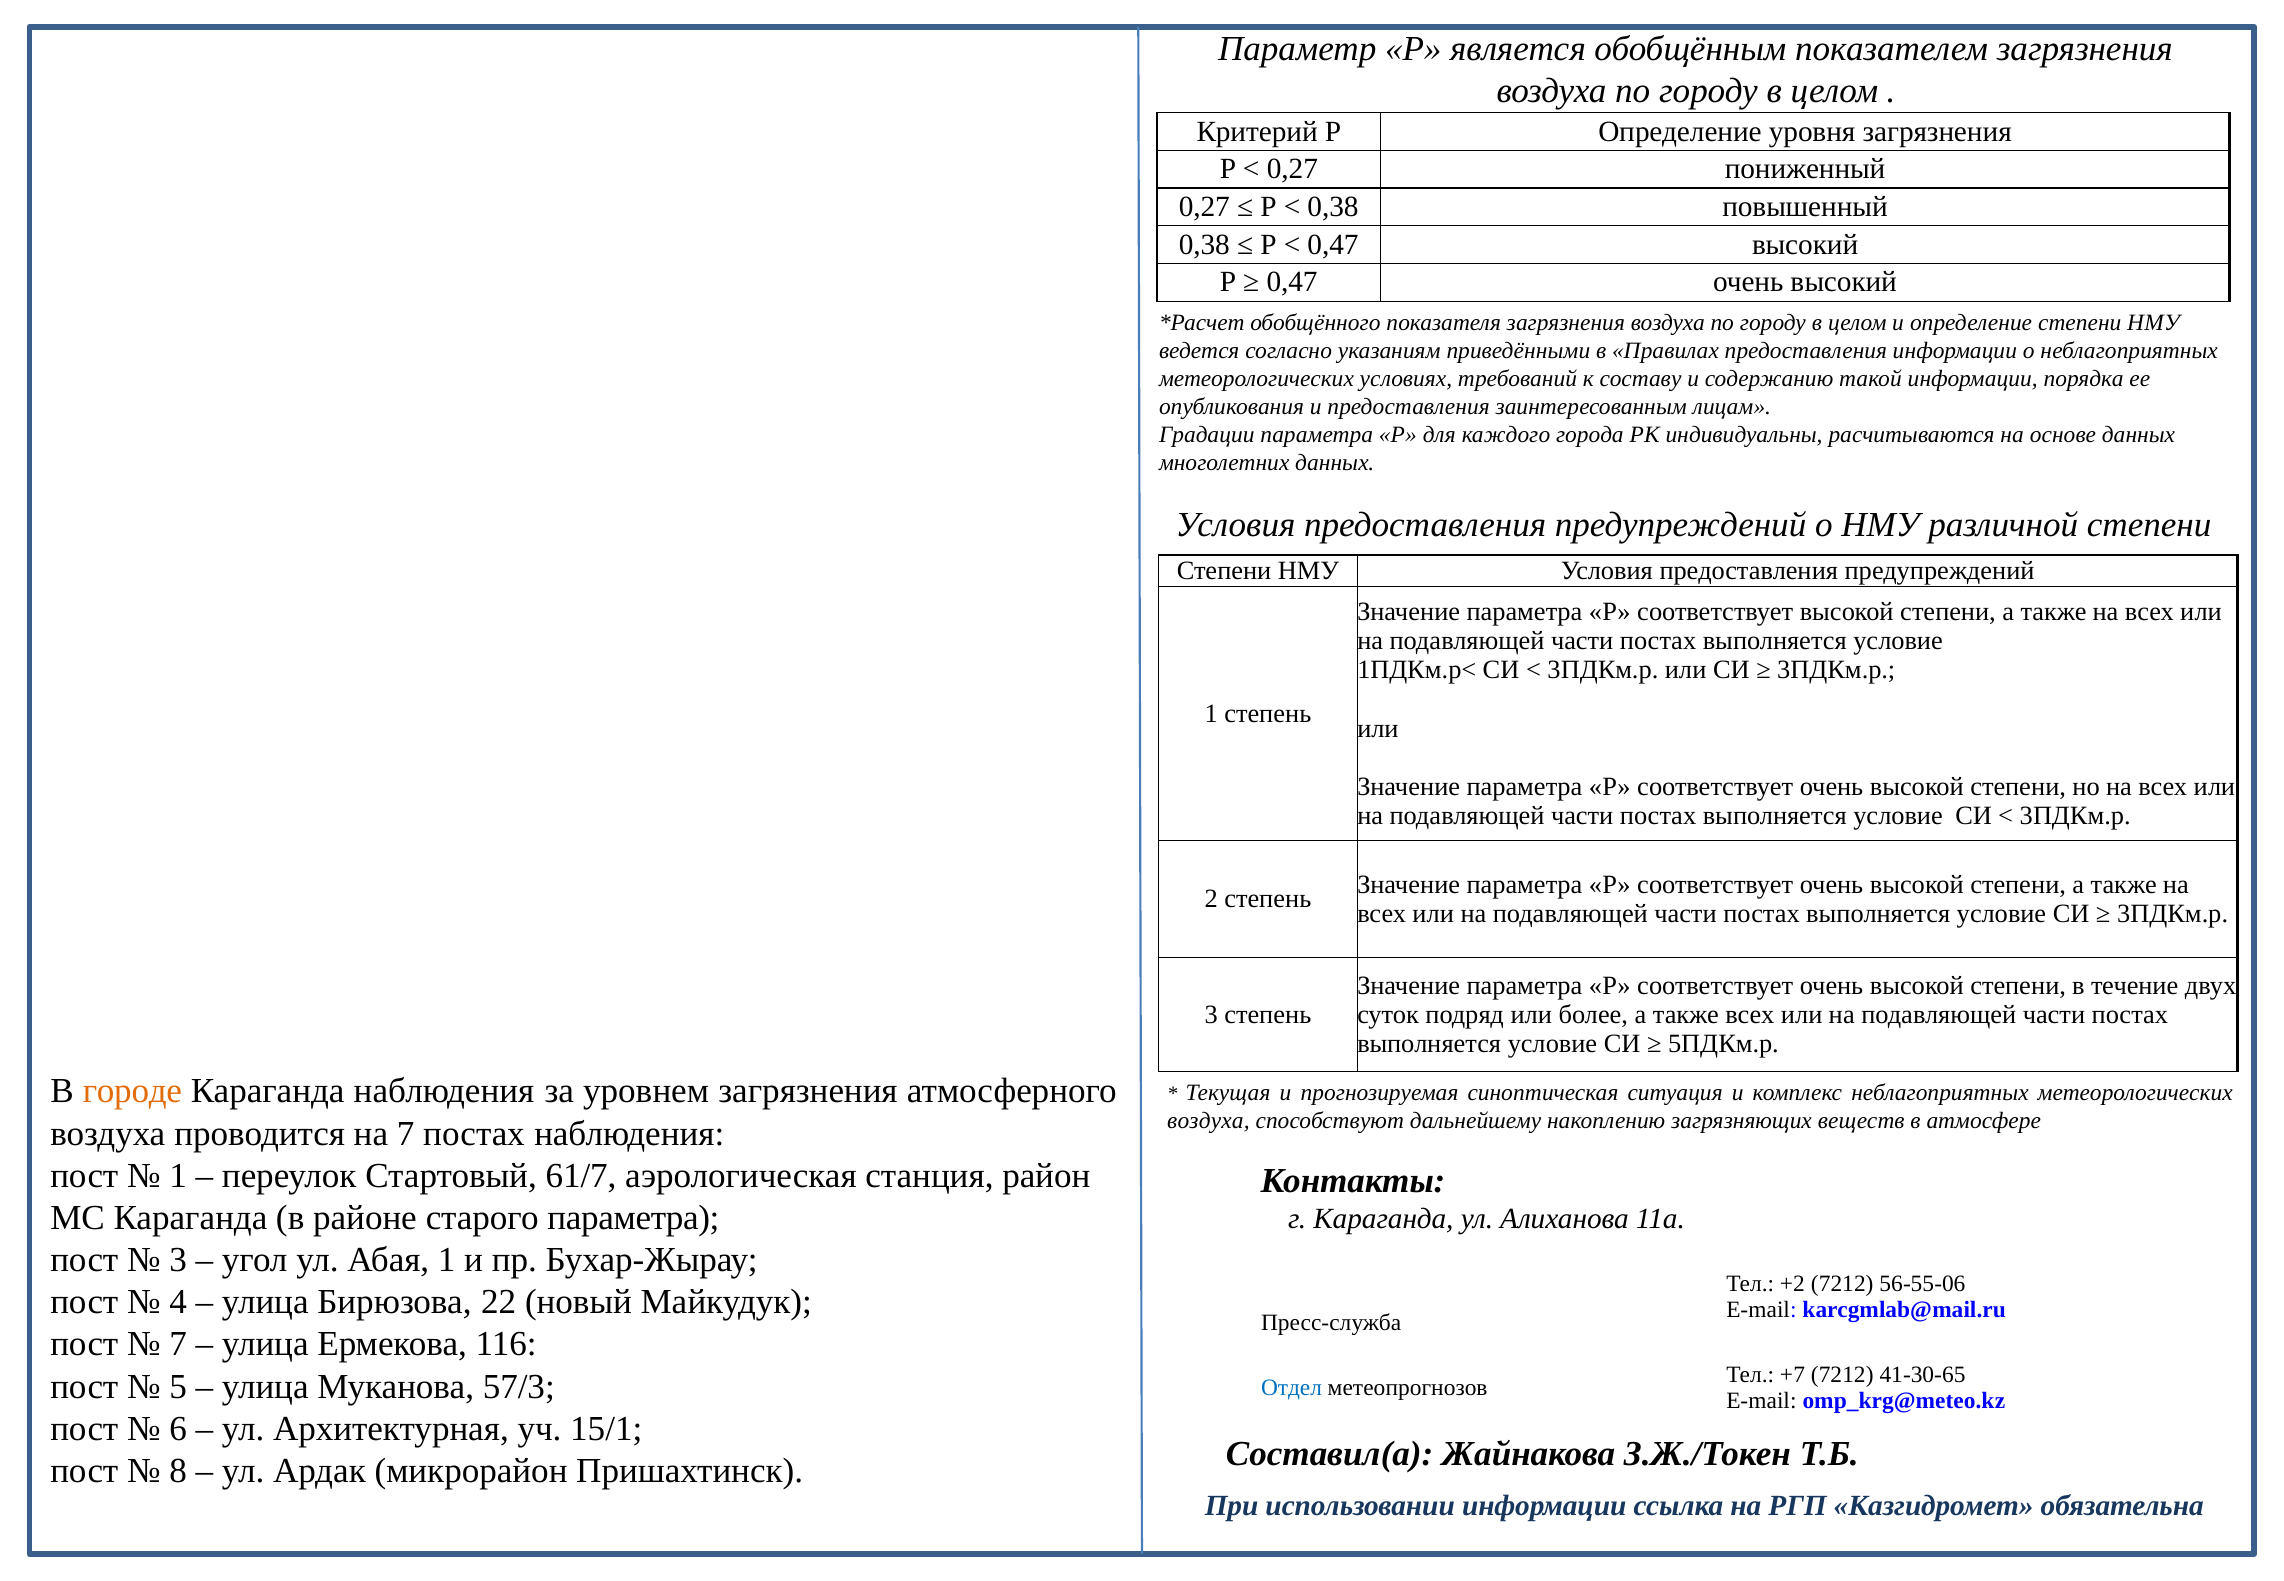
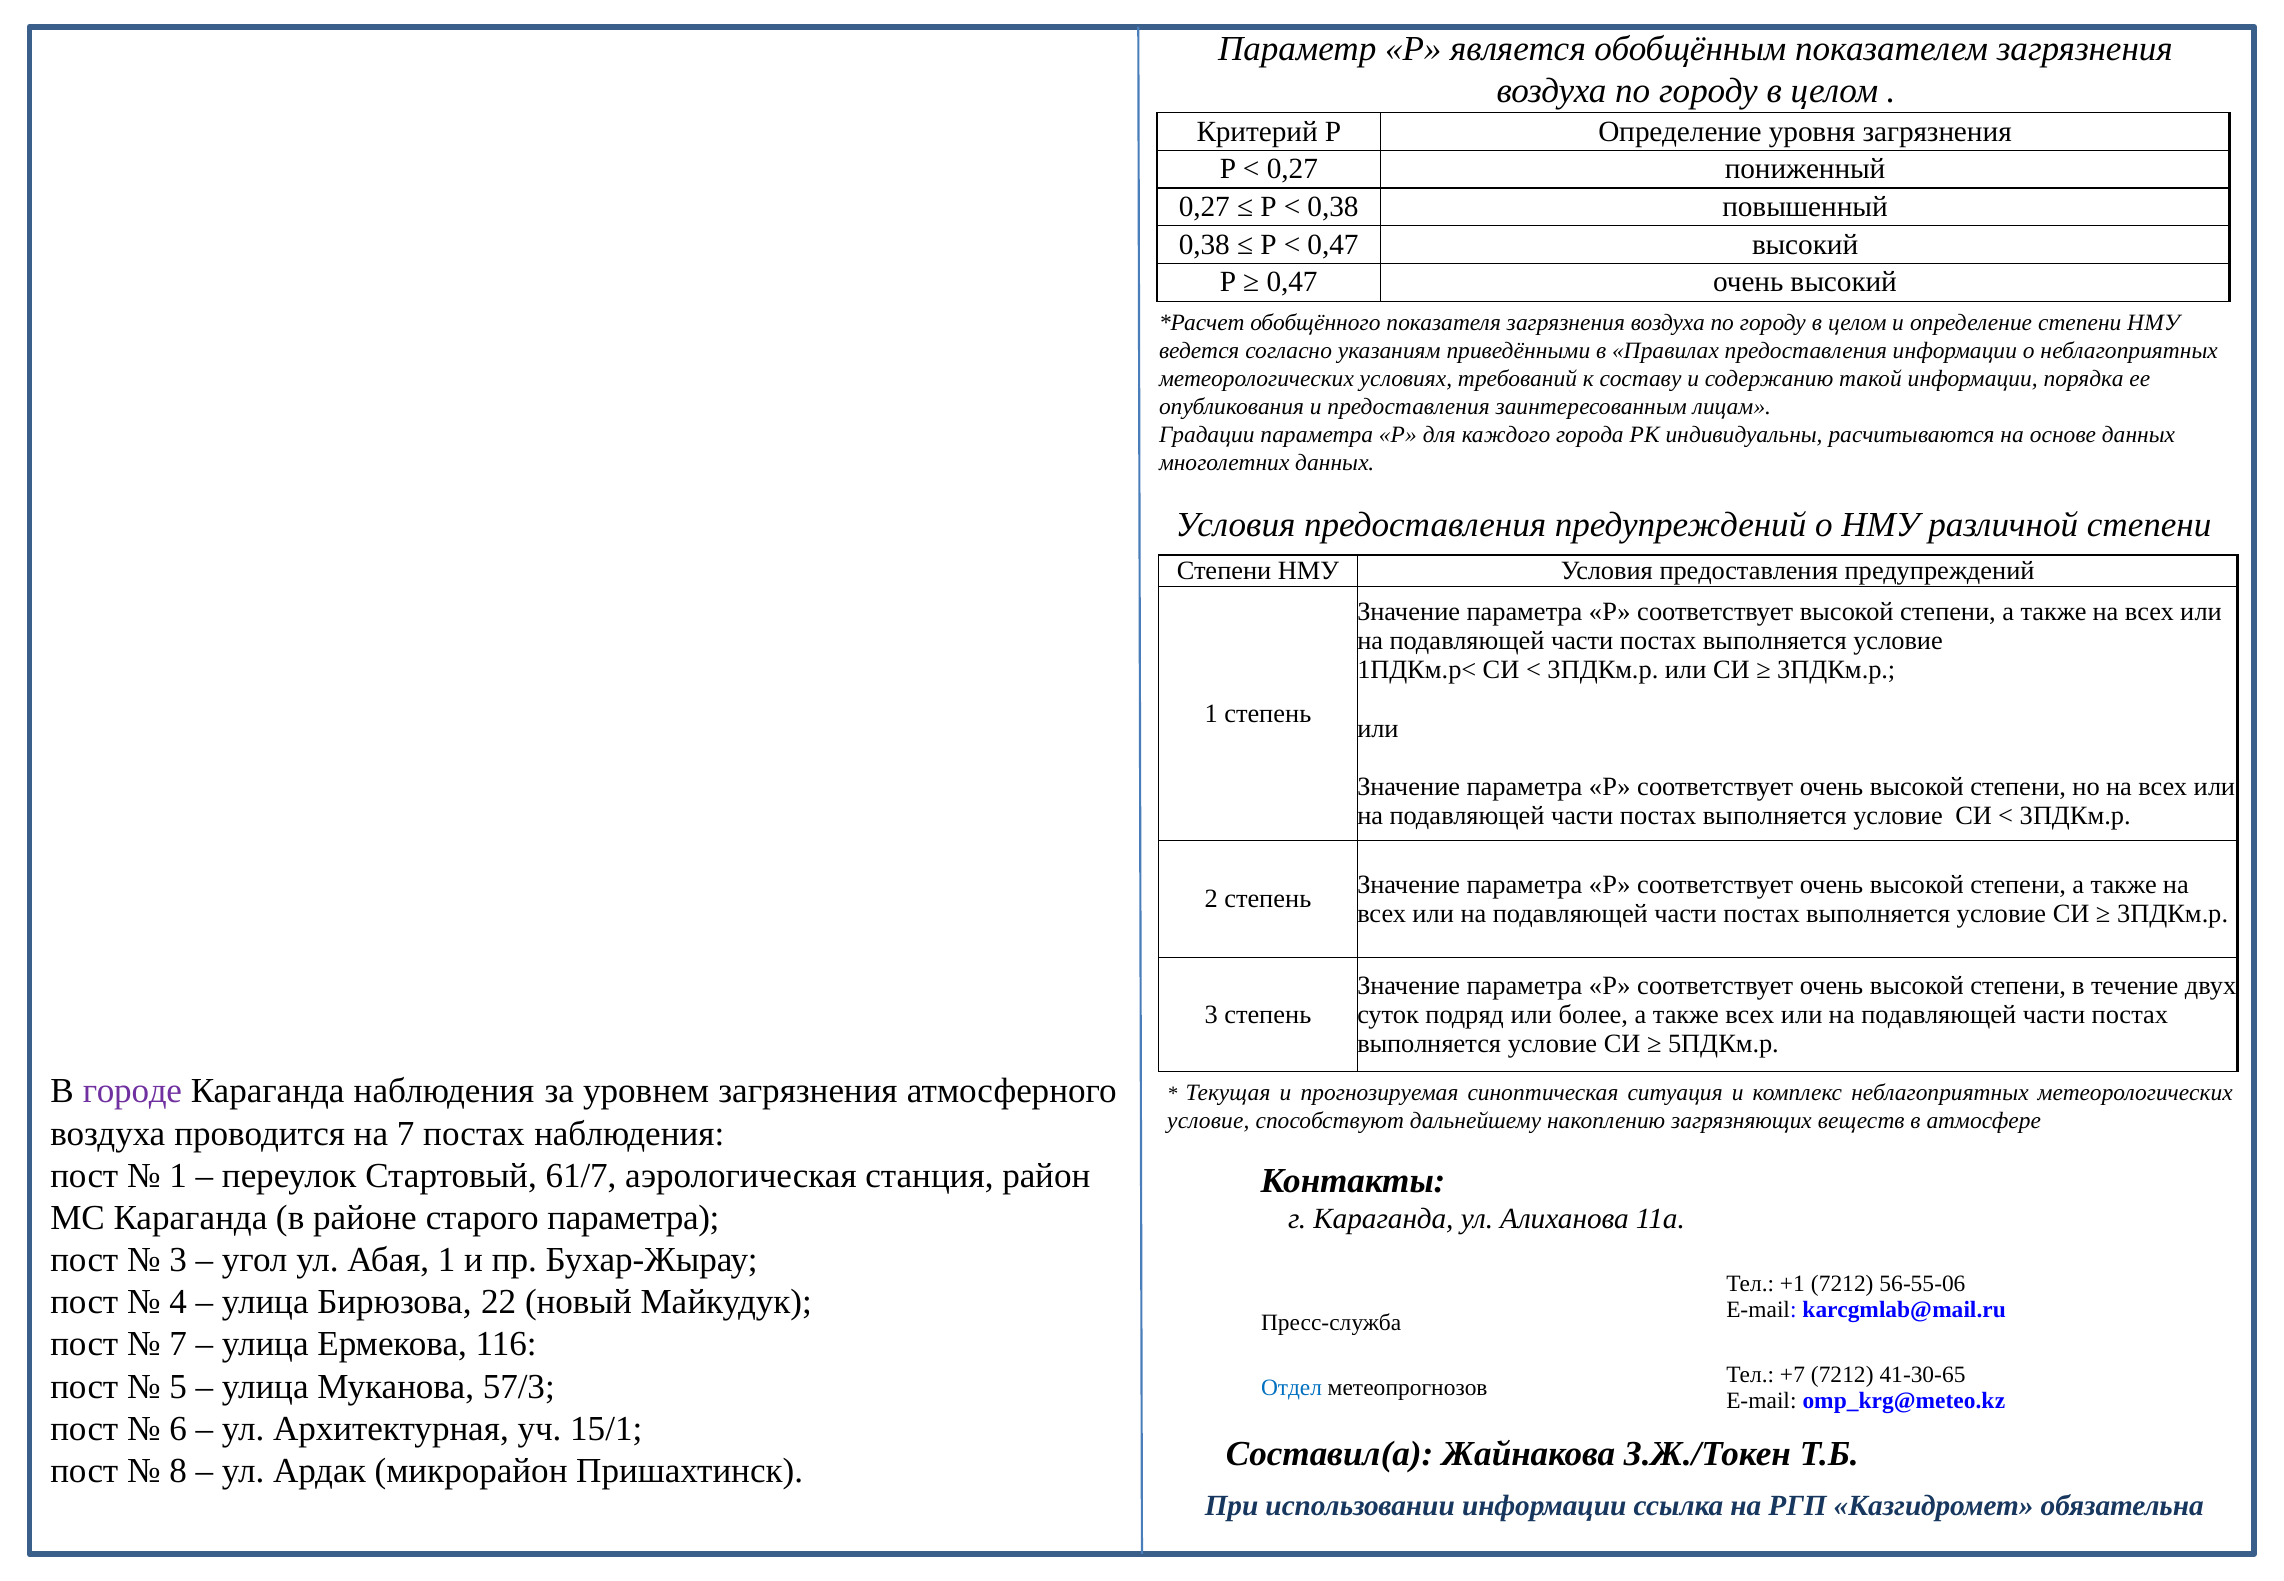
городе colour: orange -> purple (132, 1092)
воздуха: воздуха -> условие (1208, 1121)
+2: +2 -> +1 (1792, 1284)
